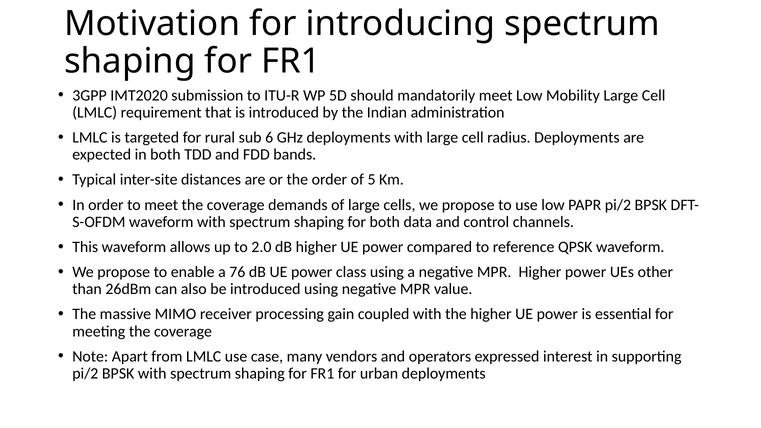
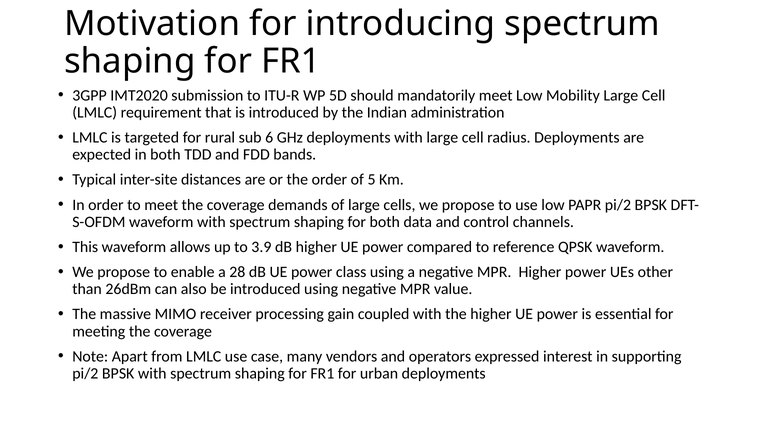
2.0: 2.0 -> 3.9 (261, 247)
76: 76 -> 28 (237, 272)
